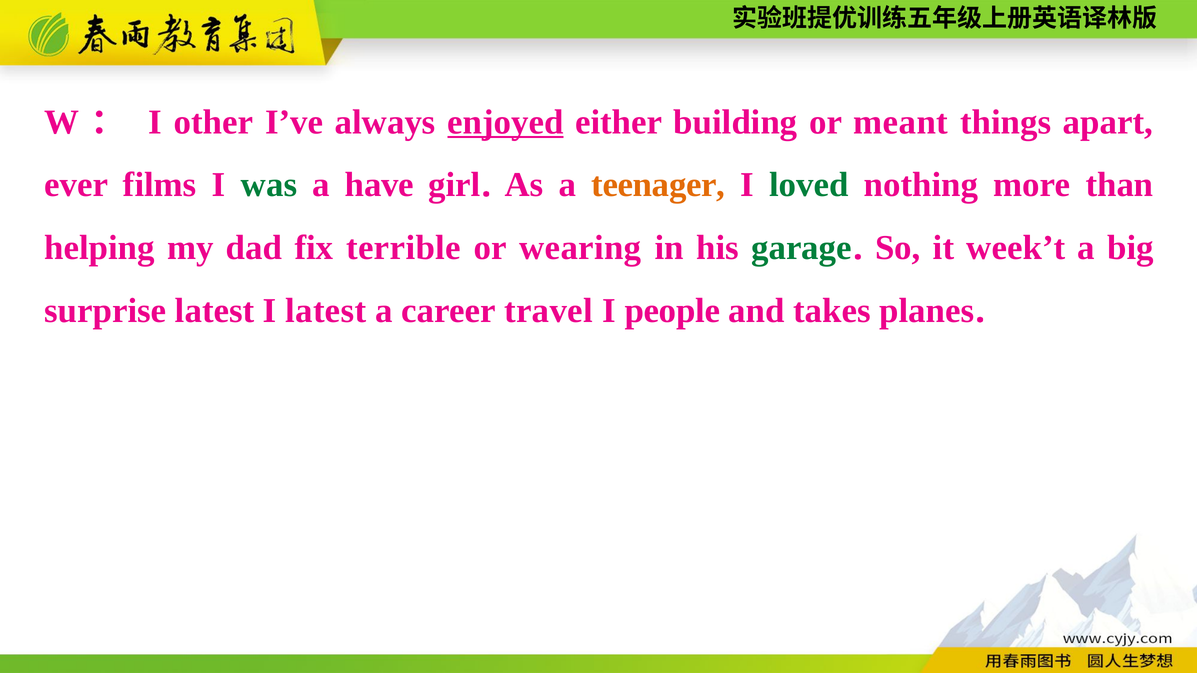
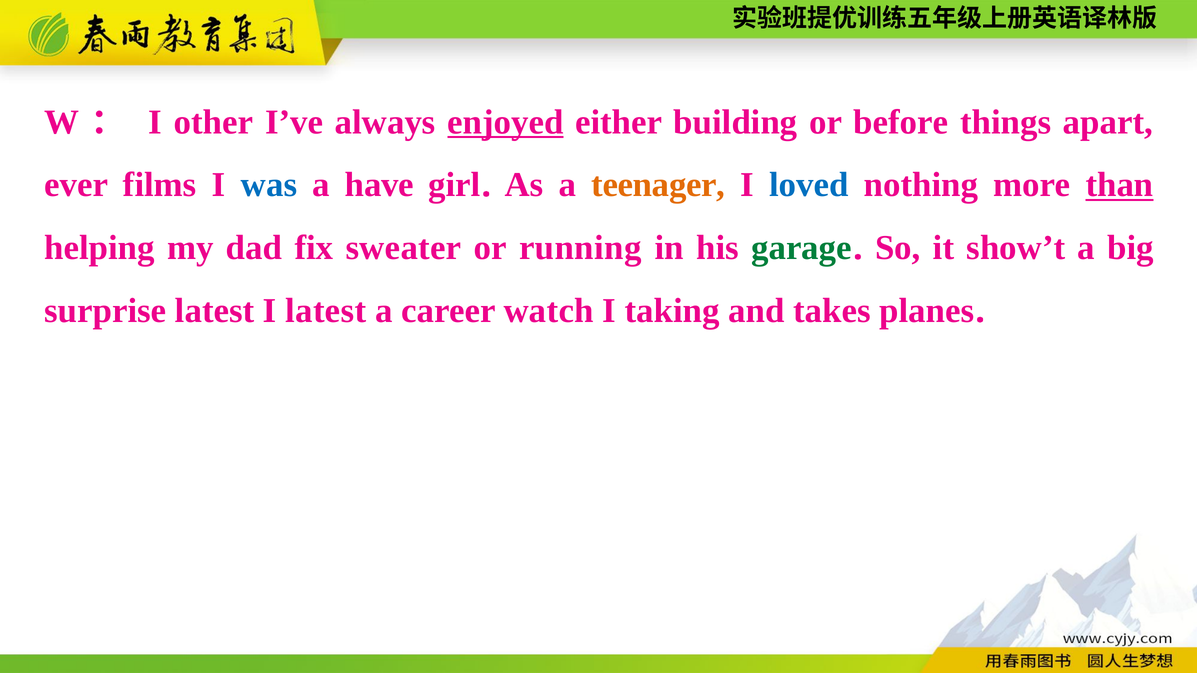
meant: meant -> before (901, 122)
was colour: green -> blue (269, 185)
loved colour: green -> blue (809, 185)
than underline: none -> present (1119, 185)
terrible: terrible -> sweater (403, 248)
wearing: wearing -> running (580, 248)
week’t: week’t -> show’t (1016, 248)
travel: travel -> watch (549, 311)
people: people -> taking (672, 311)
